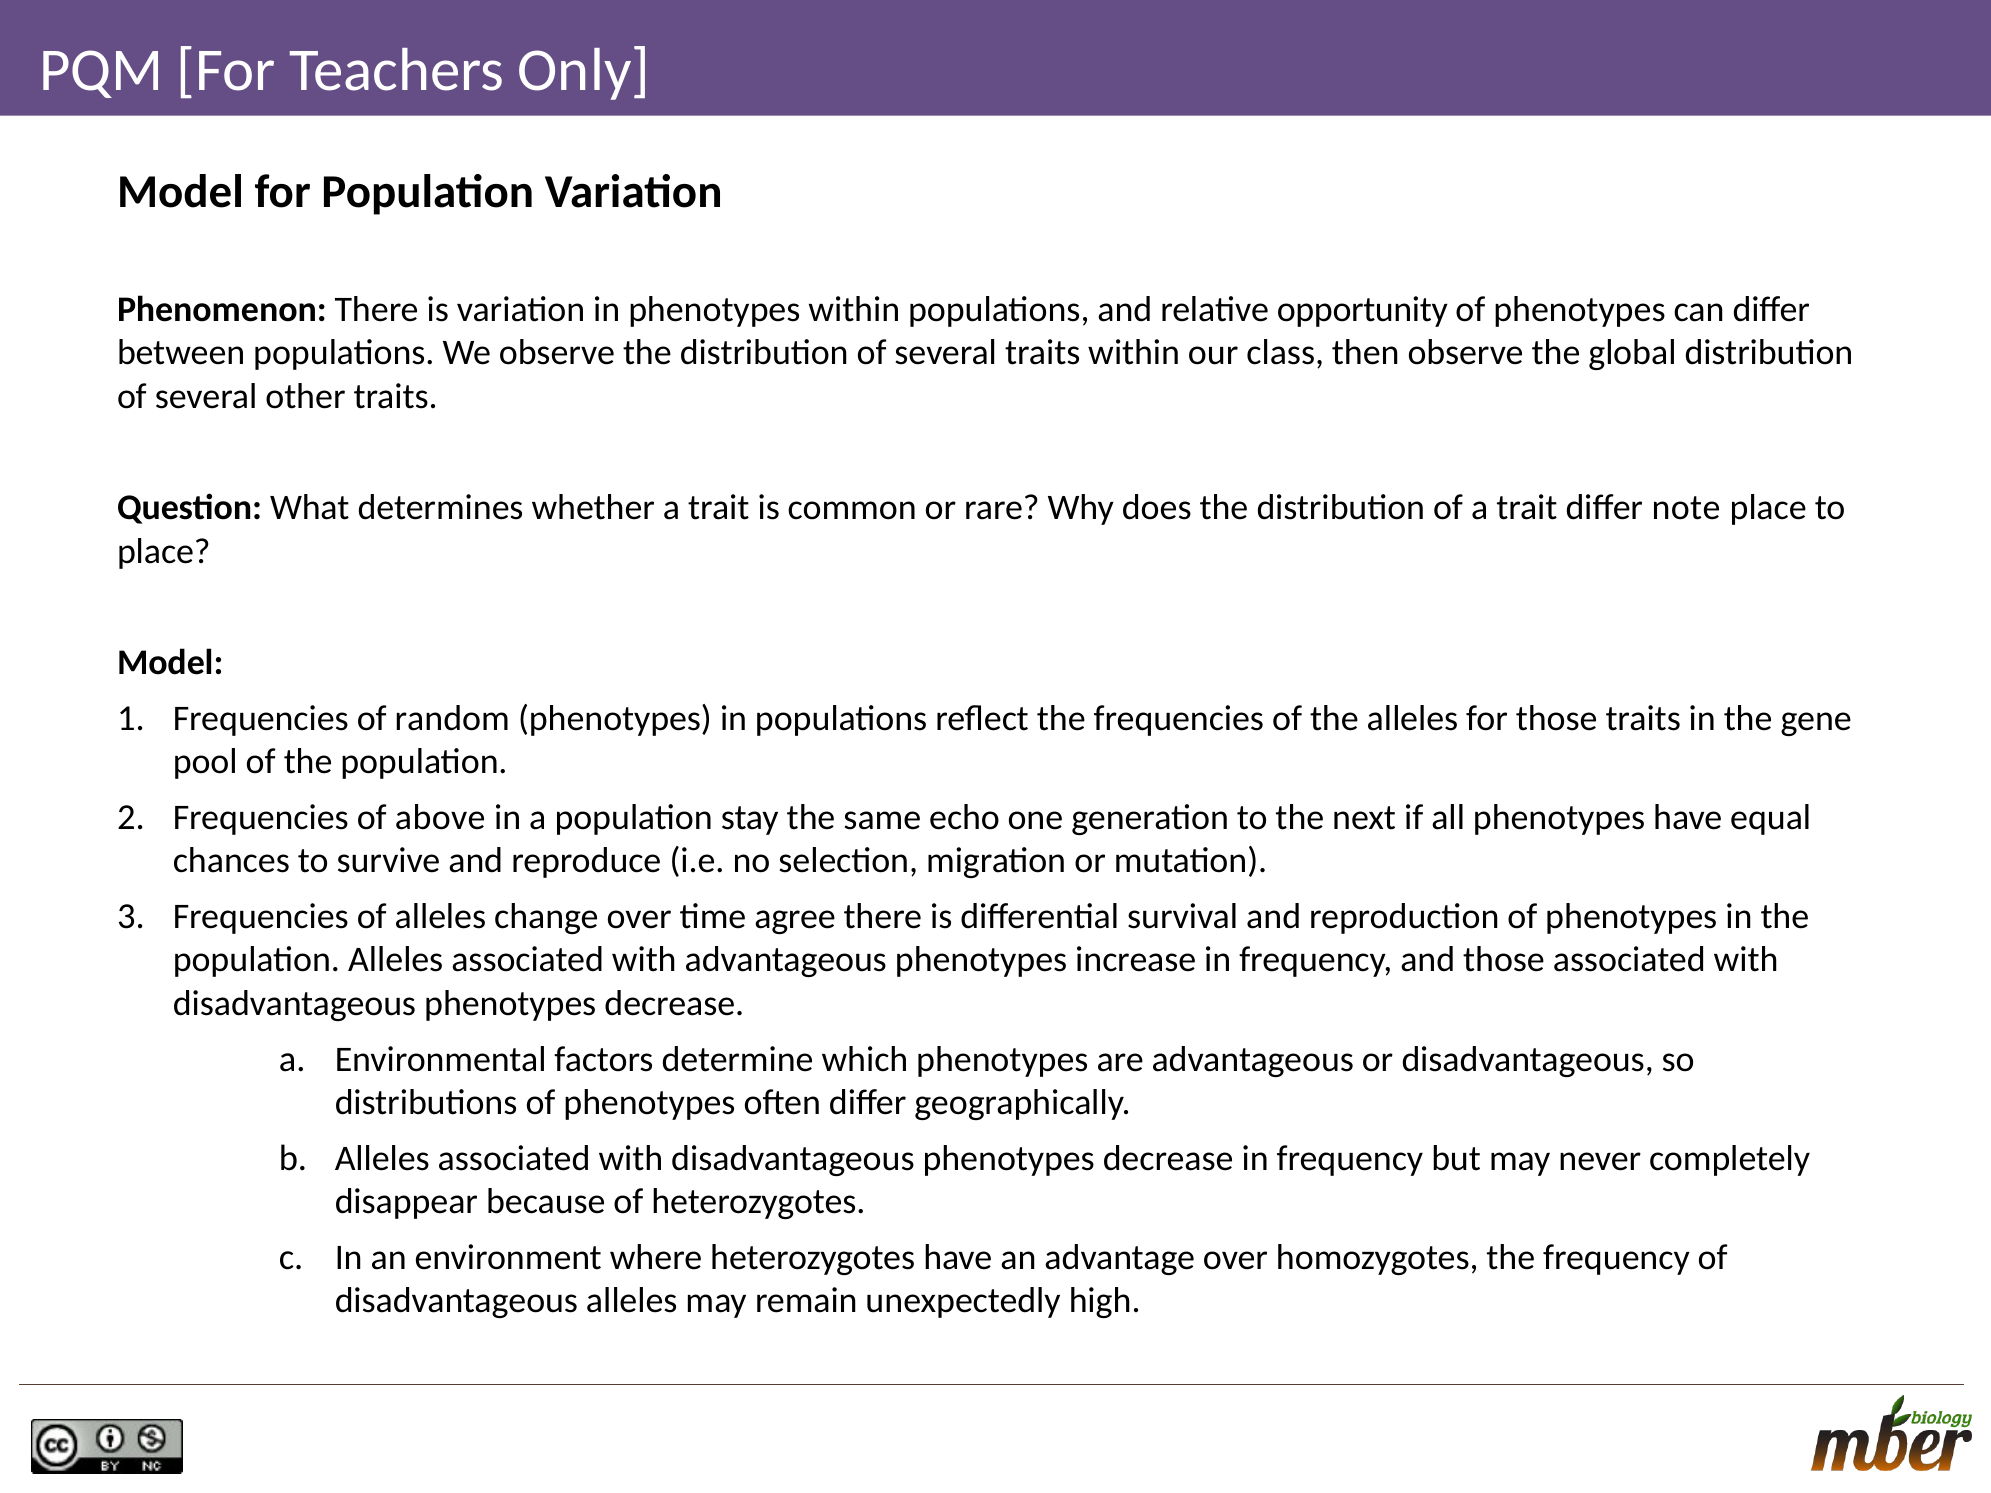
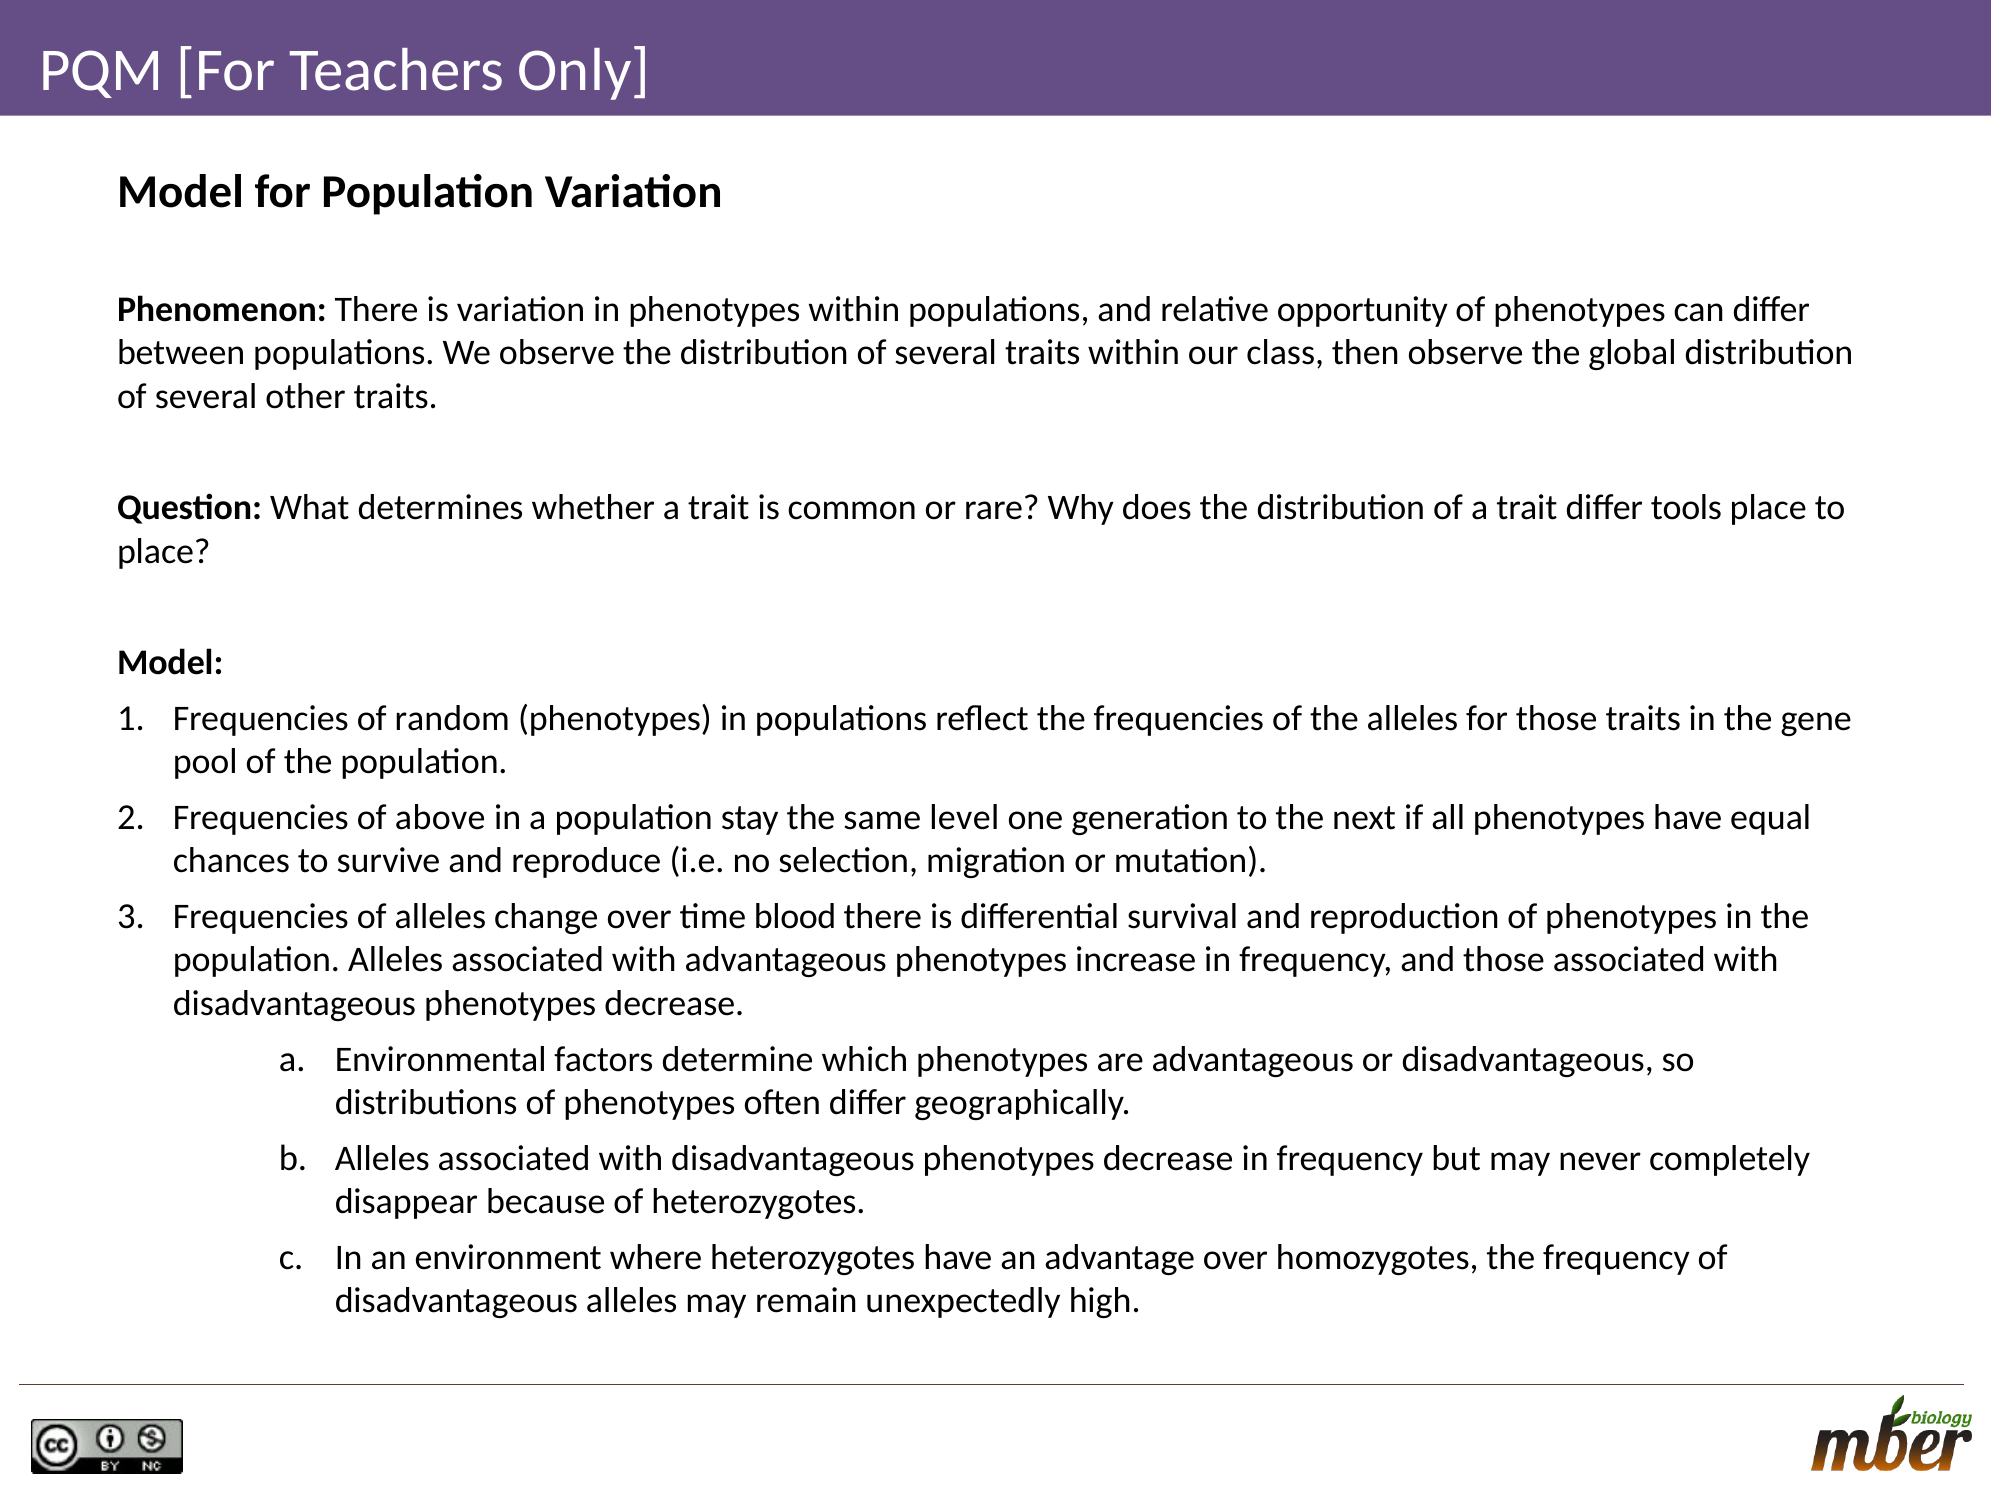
note: note -> tools (1686, 508)
echo: echo -> level (964, 818)
agree: agree -> blood (795, 917)
